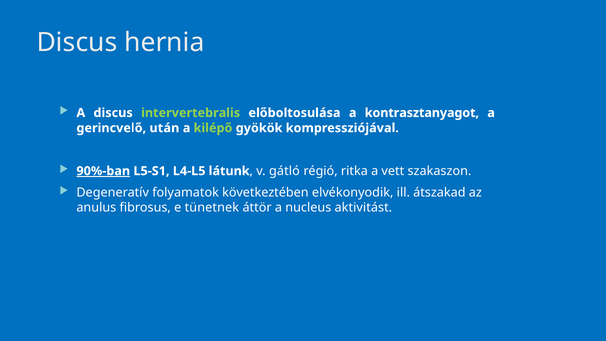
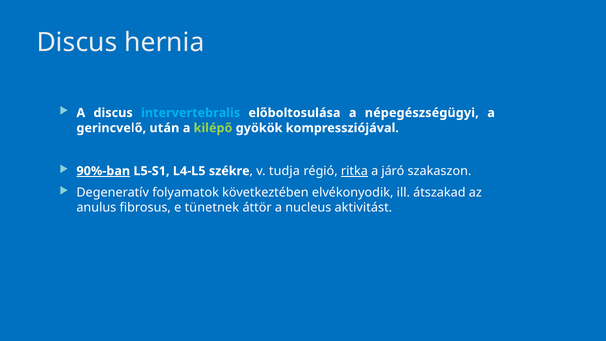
intervertebralis colour: light green -> light blue (191, 113)
kontrasztanyagot: kontrasztanyagot -> népegészségügyi (422, 113)
látunk: látunk -> székre (229, 171)
gátló: gátló -> tudja (284, 171)
ritka underline: none -> present (354, 171)
vett: vett -> járó (393, 171)
